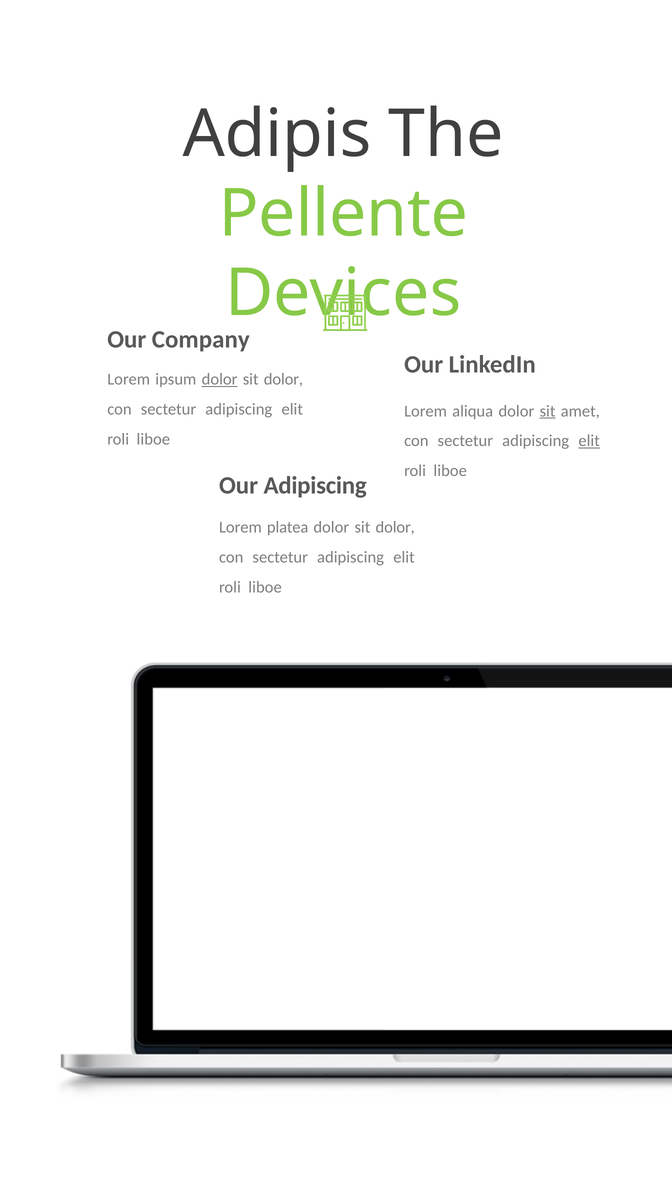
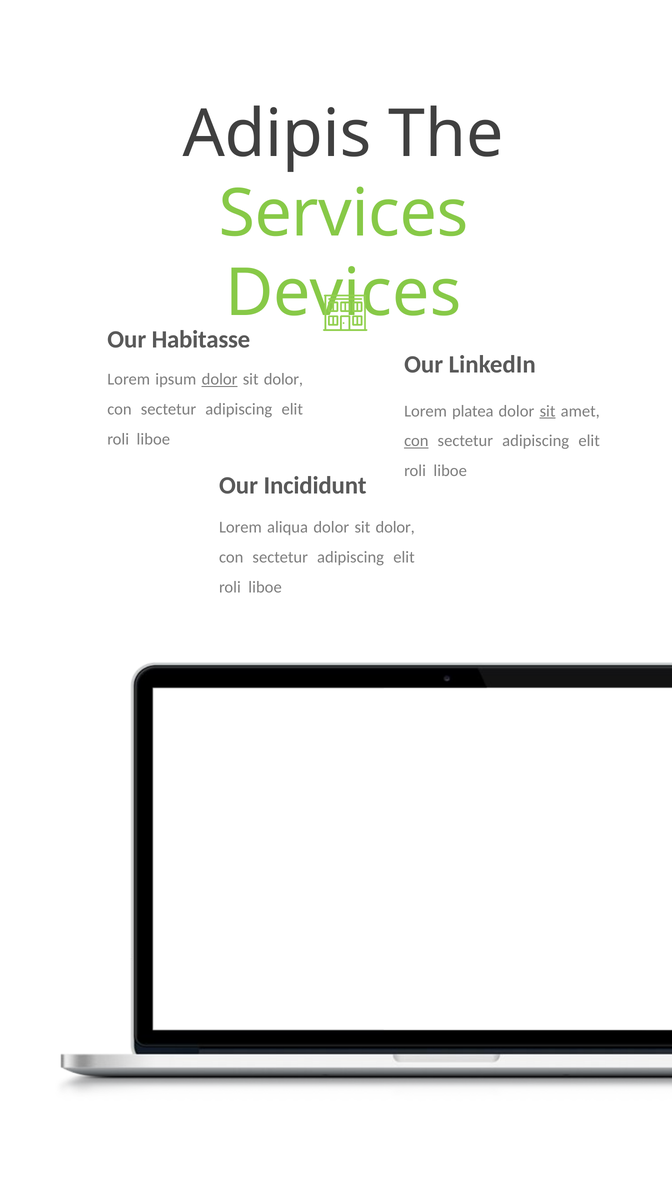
Pellente: Pellente -> Services (343, 214)
Company: Company -> Habitasse (201, 339)
aliqua: aliqua -> platea (473, 411)
con underline: none -> present (416, 441)
elit underline: present -> none (589, 441)
Our Adipiscing: Adipiscing -> Incididunt (315, 485)
platea: platea -> aliqua (288, 527)
